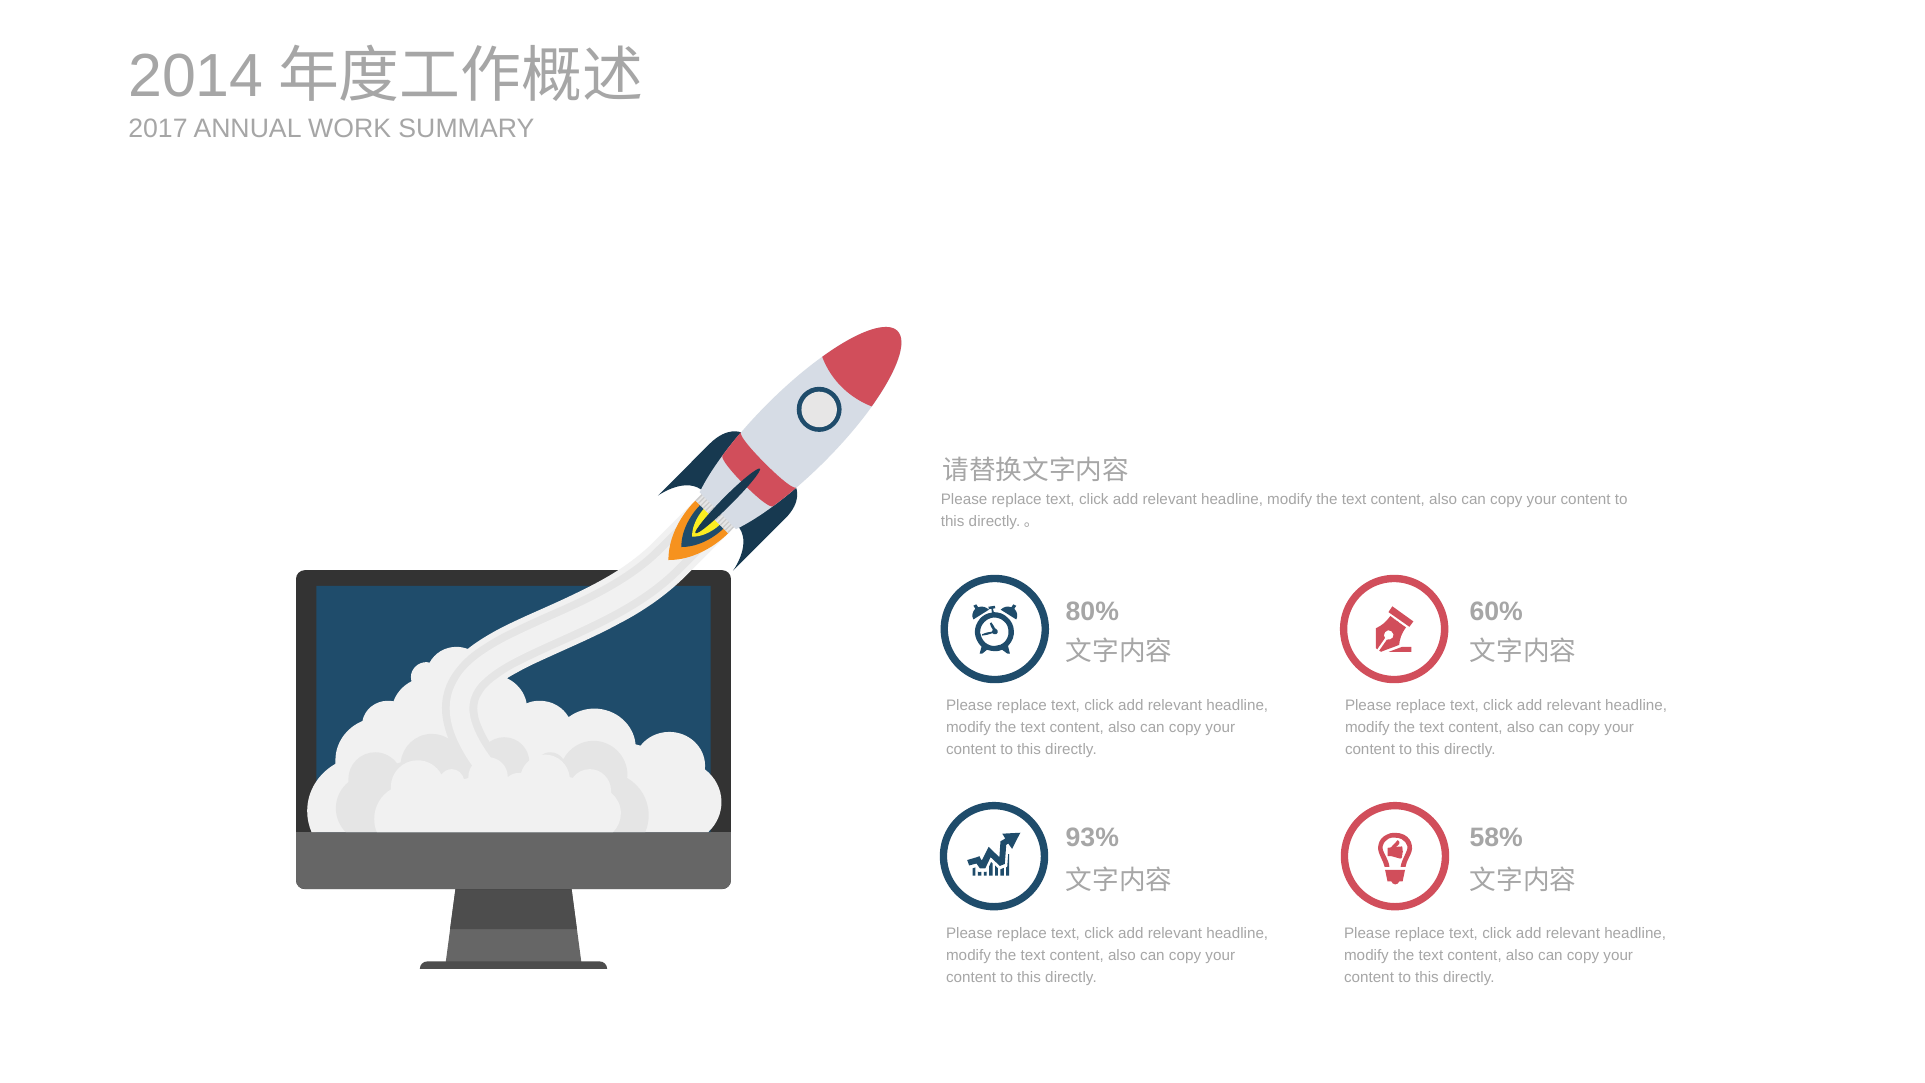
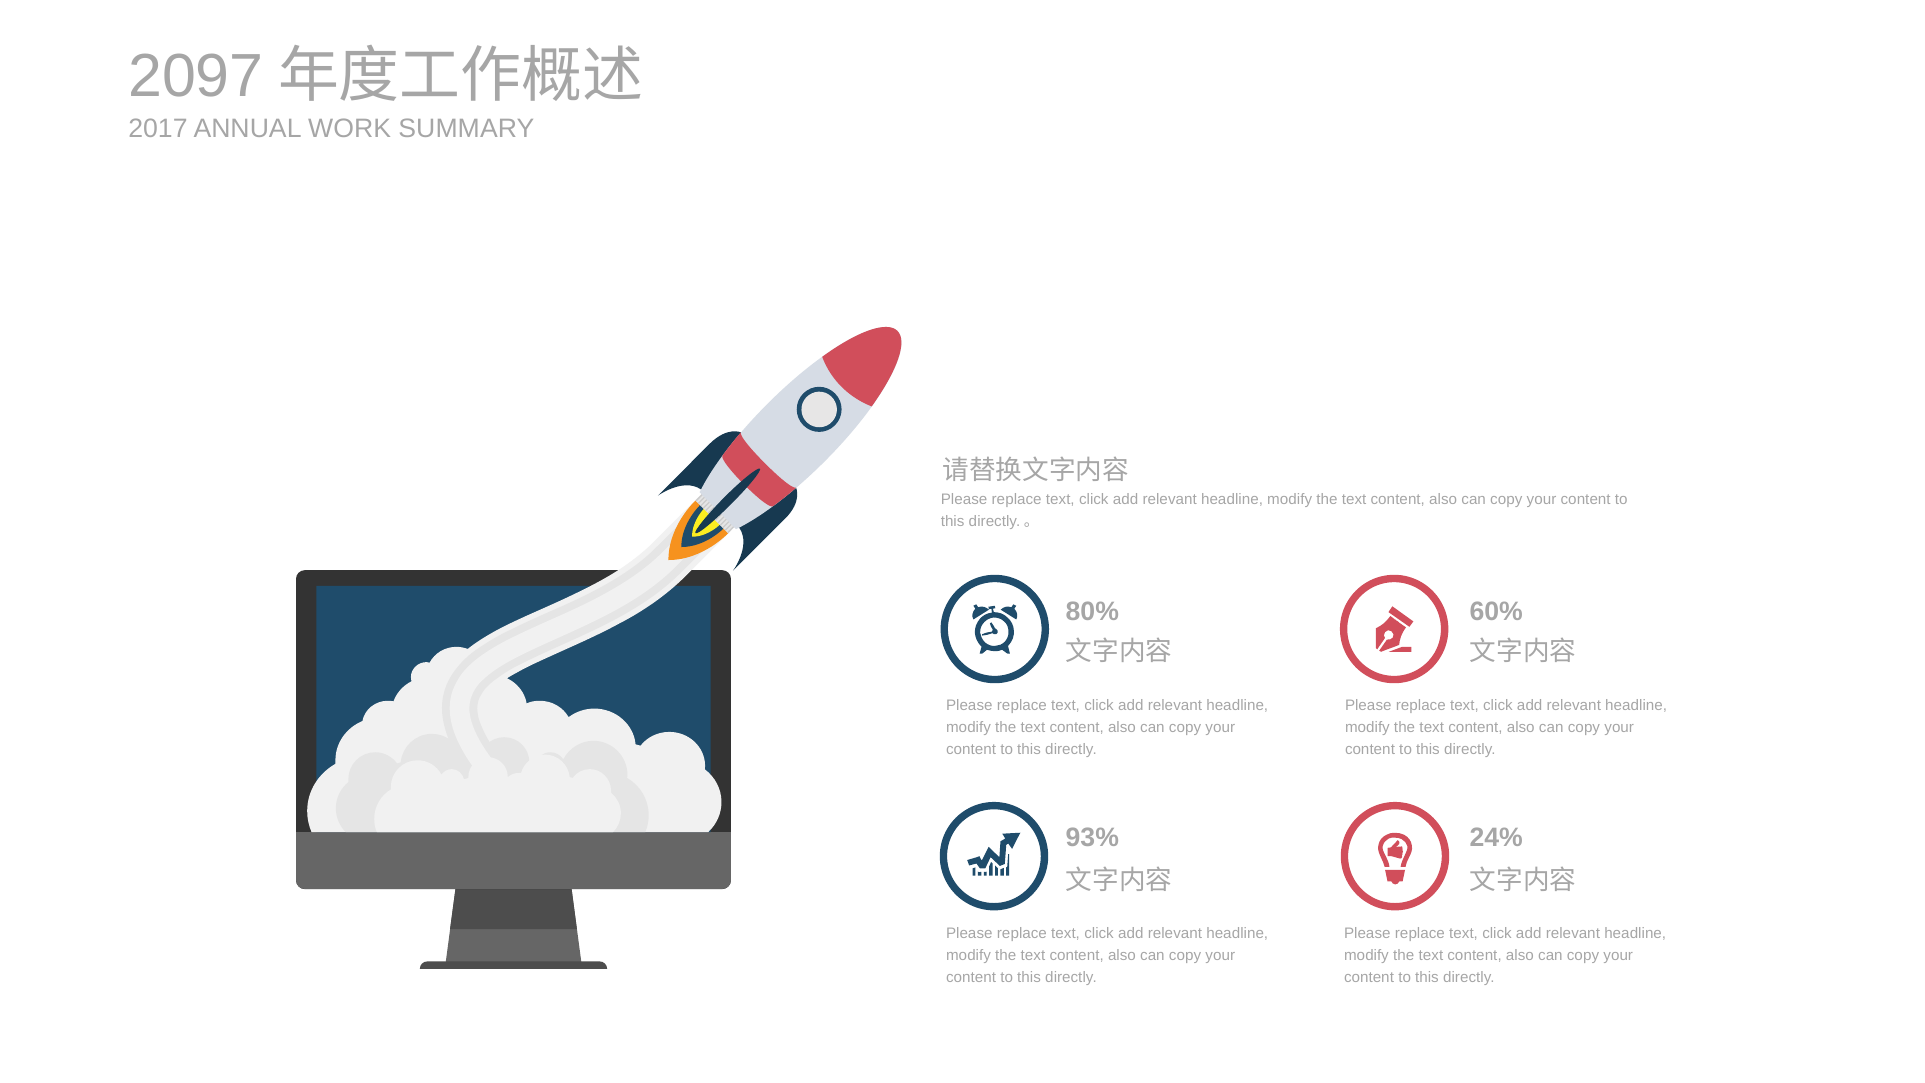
2014: 2014 -> 2097 (196, 76)
58%: 58% -> 24% (1496, 837)
